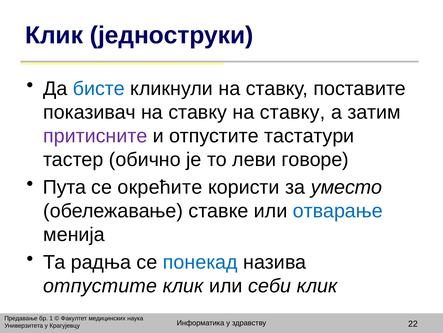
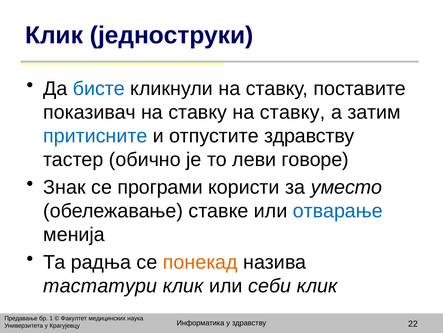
притисните colour: purple -> blue (95, 136)
отпустите тастатури: тастатури -> здравству (309, 136)
Пута: Пута -> Знак (64, 187)
окрећите: окрећите -> програми (160, 187)
понекад colour: blue -> orange (200, 262)
отпустите: отпустите -> тастатури (100, 285)
